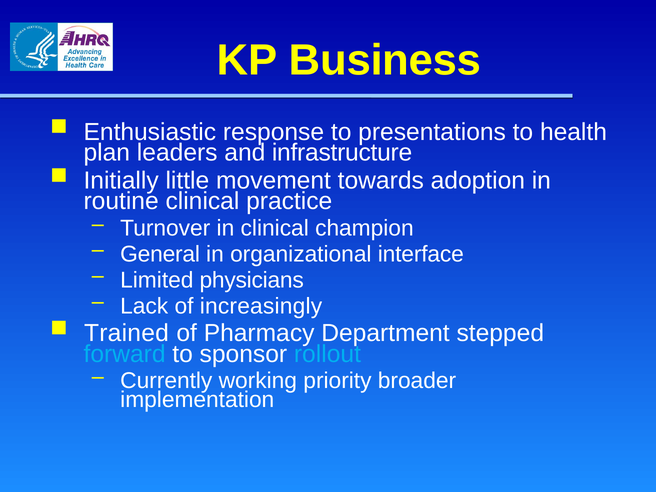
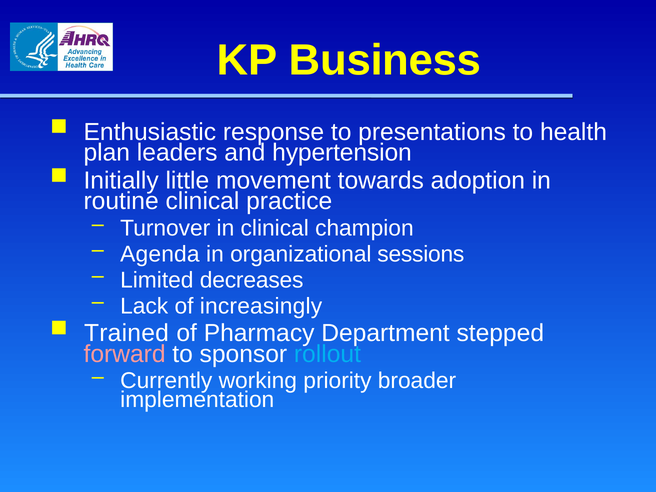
infrastructure: infrastructure -> hypertension (342, 153)
General: General -> Agenda (160, 254)
interface: interface -> sessions (421, 254)
physicians: physicians -> decreases (252, 280)
forward colour: light blue -> pink (125, 354)
